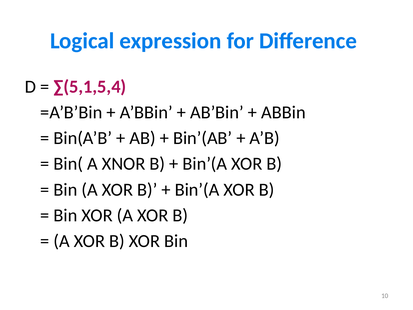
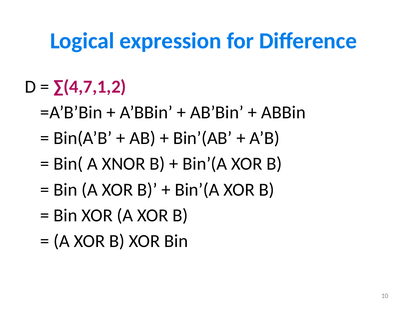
∑(5,1,5,4: ∑(5,1,5,4 -> ∑(4,7,1,2 (90, 87)
